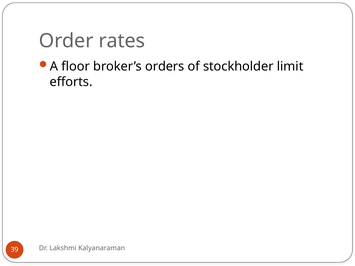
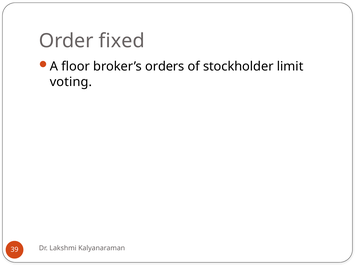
rates: rates -> fixed (122, 41)
efforts: efforts -> voting (71, 82)
